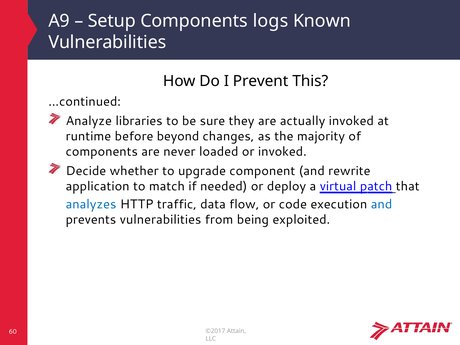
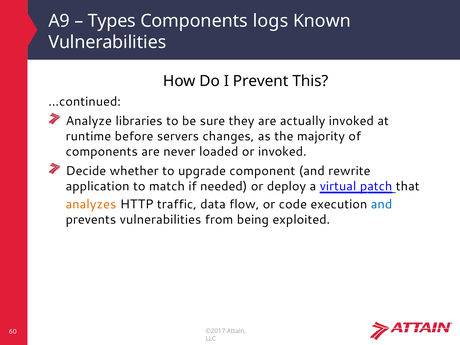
Setup: Setup -> Types (112, 21)
beyond: beyond -> servers (178, 136)
analyzes colour: blue -> orange (91, 204)
